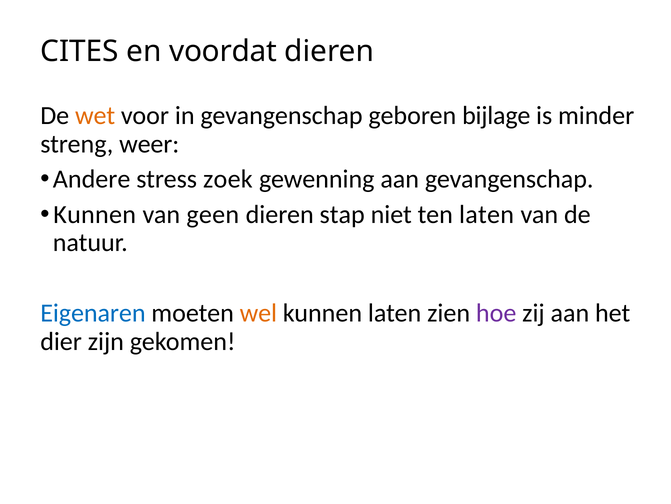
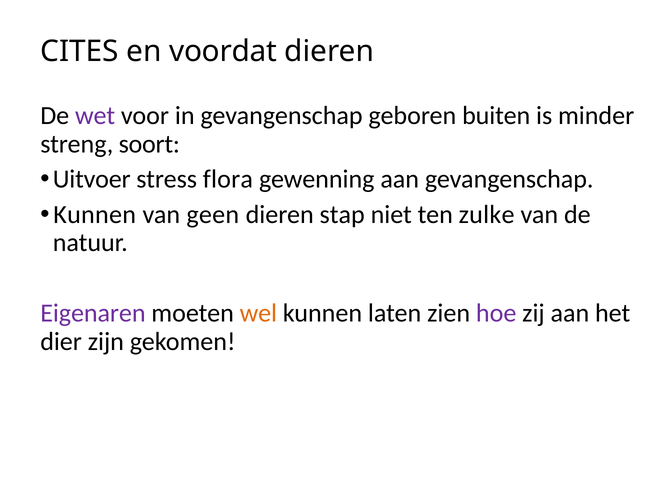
wet colour: orange -> purple (95, 116)
bijlage: bijlage -> buiten (496, 116)
weer: weer -> soort (149, 144)
Andere: Andere -> Uitvoer (92, 179)
zoek: zoek -> flora (228, 179)
ten laten: laten -> zulke (487, 214)
Eigenaren colour: blue -> purple (93, 313)
